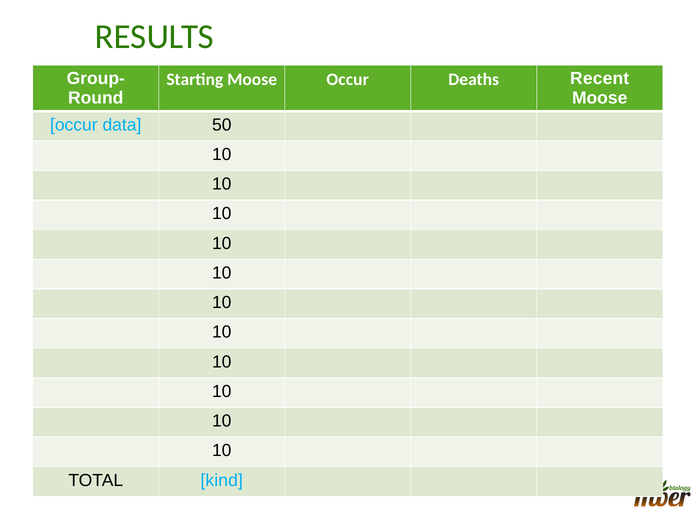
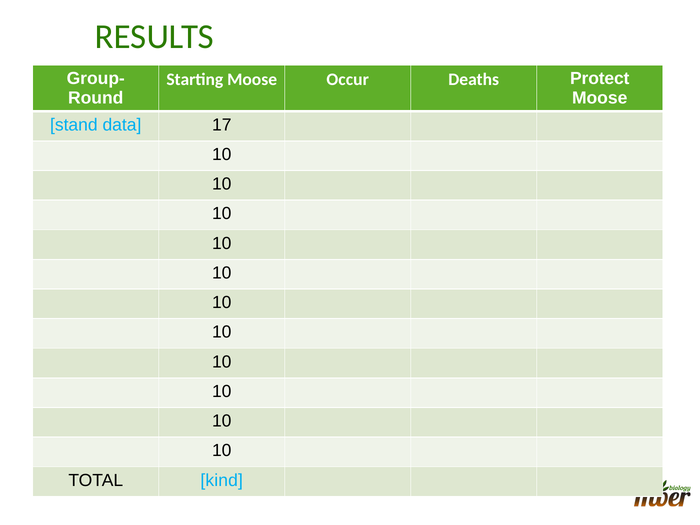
Recent: Recent -> Protect (600, 79)
occur: occur -> stand (74, 125)
50: 50 -> 17 (222, 125)
